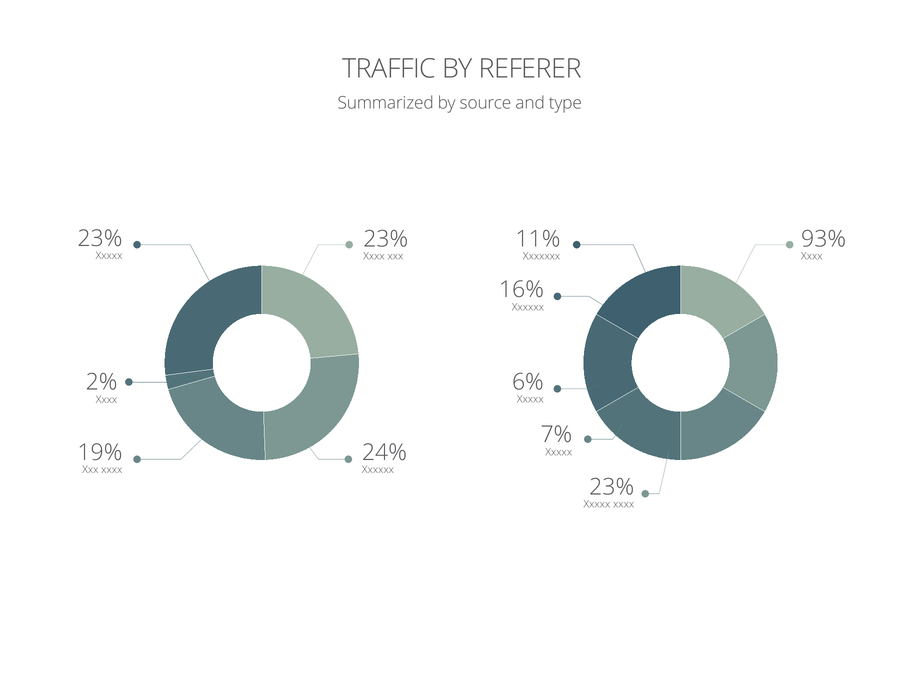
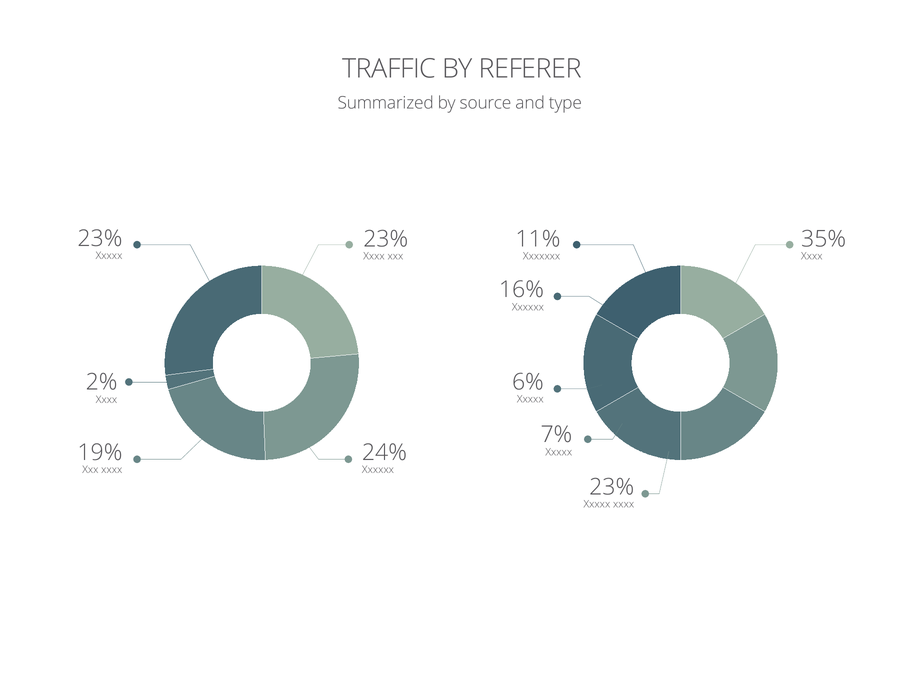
93%: 93% -> 35% (824, 239)
